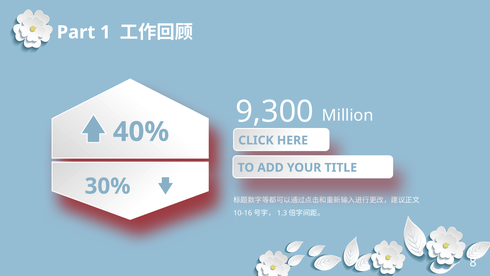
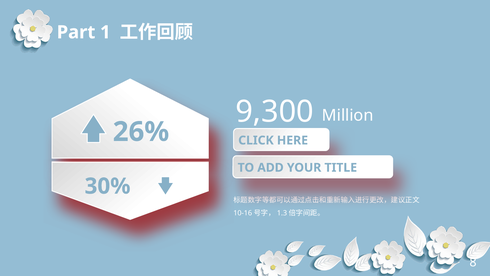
40%: 40% -> 26% (141, 132)
